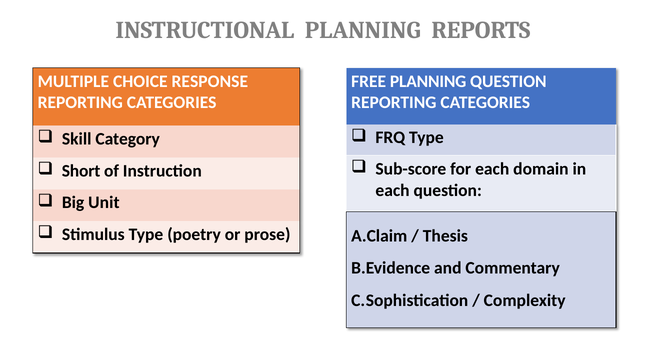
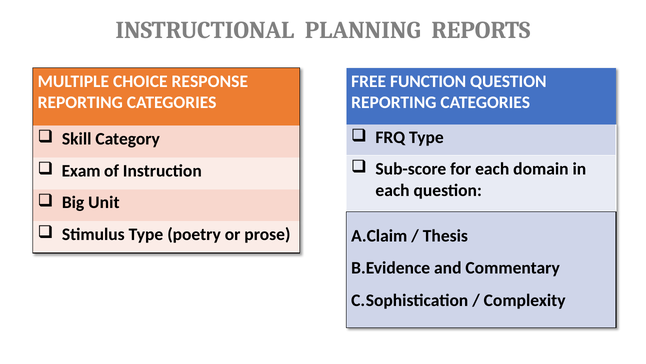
FREE PLANNING: PLANNING -> FUNCTION (428, 81)
Short: Short -> Exam (81, 171)
